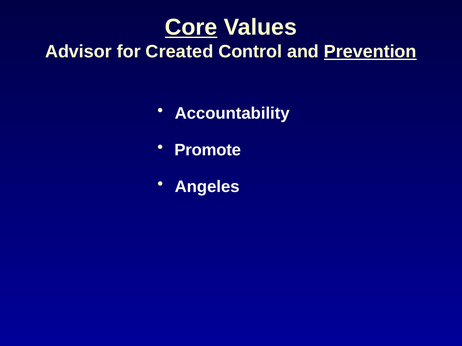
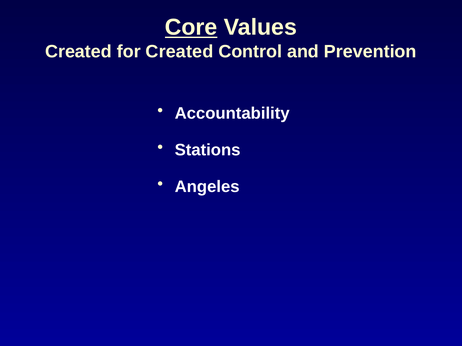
Advisor: Advisor -> Created (78, 52)
Prevention underline: present -> none (370, 52)
Promote: Promote -> Stations (208, 150)
